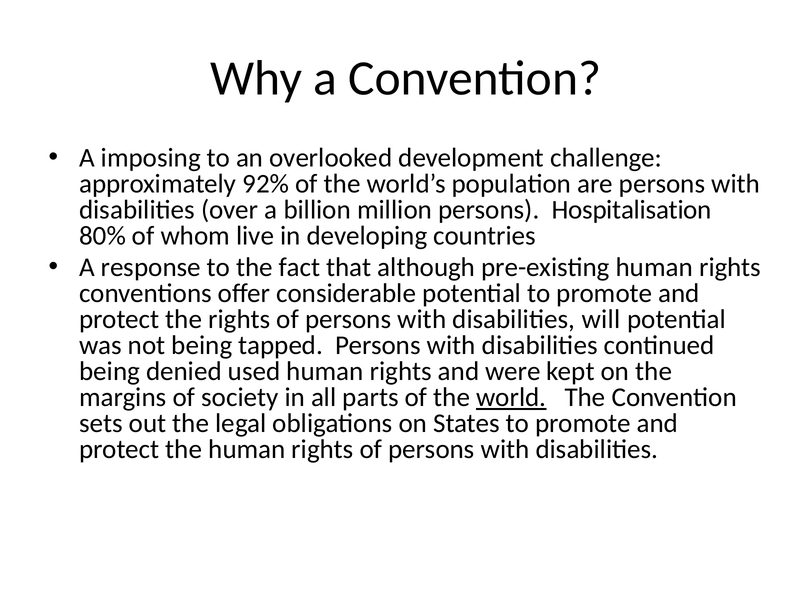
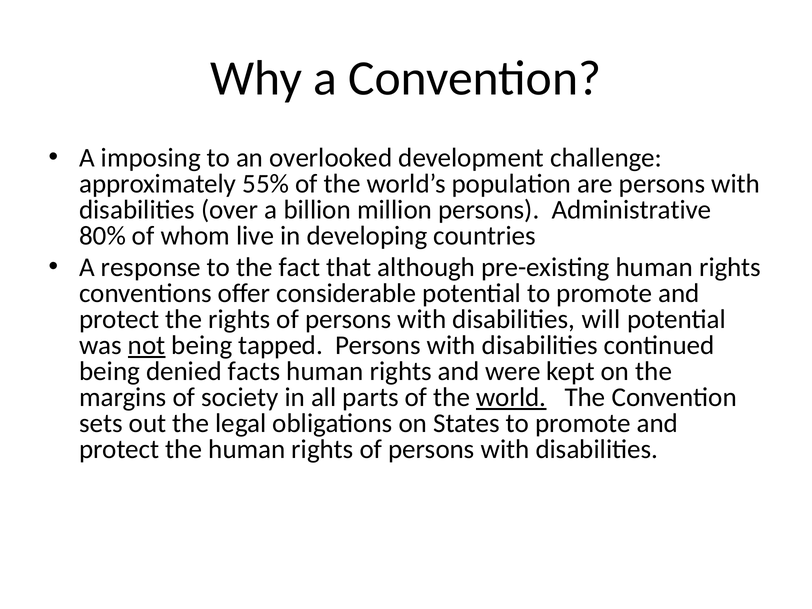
92%: 92% -> 55% (266, 184)
Hospitalisation: Hospitalisation -> Administrative (632, 210)
not underline: none -> present (147, 345)
used: used -> facts (254, 371)
